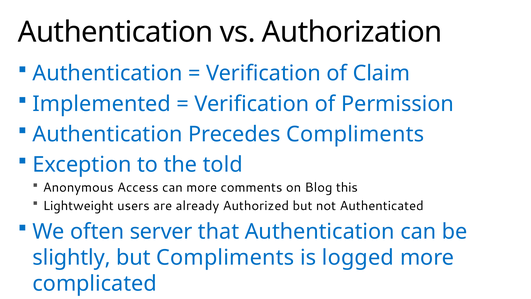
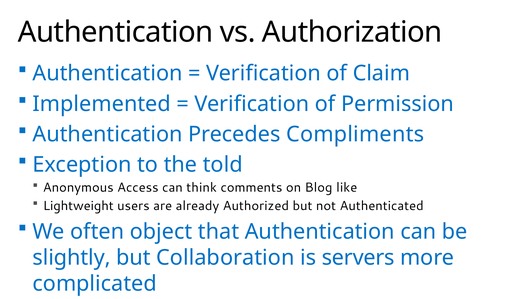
can more: more -> think (202, 187)
this: this -> like (347, 187)
server: server -> object (161, 231)
but Compliments: Compliments -> Collaboration (225, 257)
logged: logged -> servers (358, 257)
